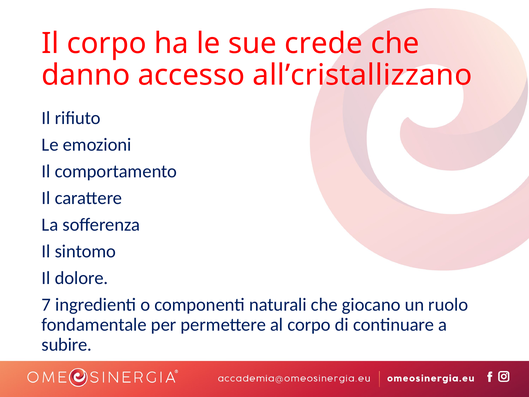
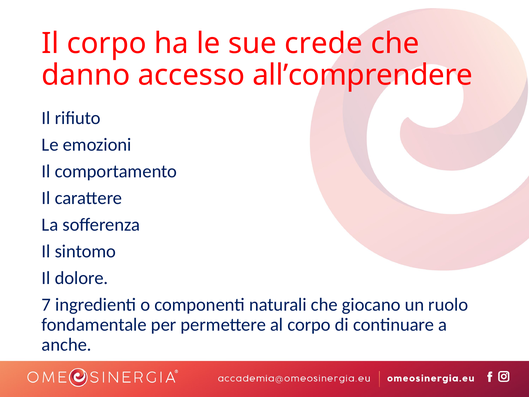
all’cristallizzano: all’cristallizzano -> all’comprendere (363, 75)
subire: subire -> anche (67, 344)
